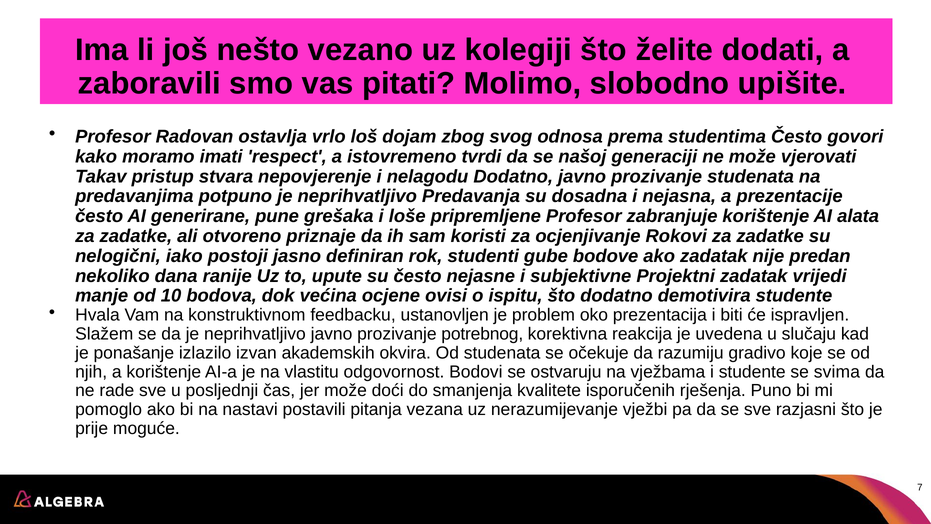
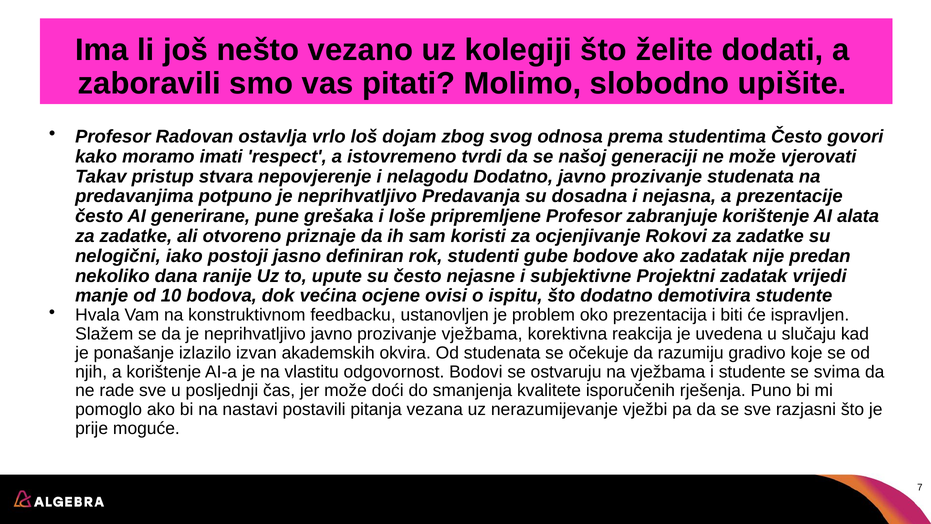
prozivanje potrebnog: potrebnog -> vježbama (482, 334)
